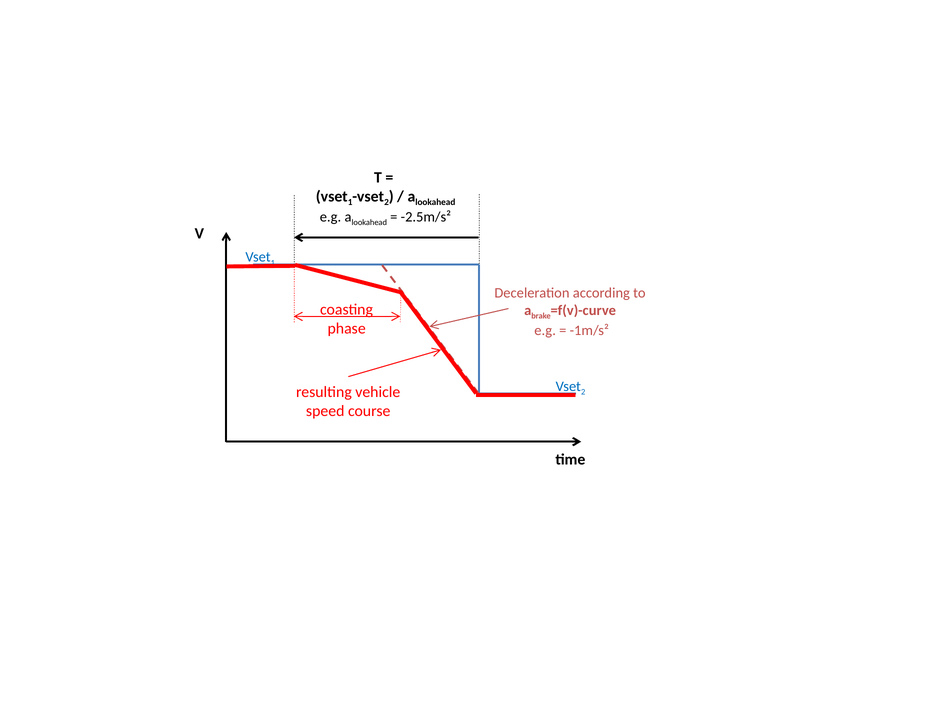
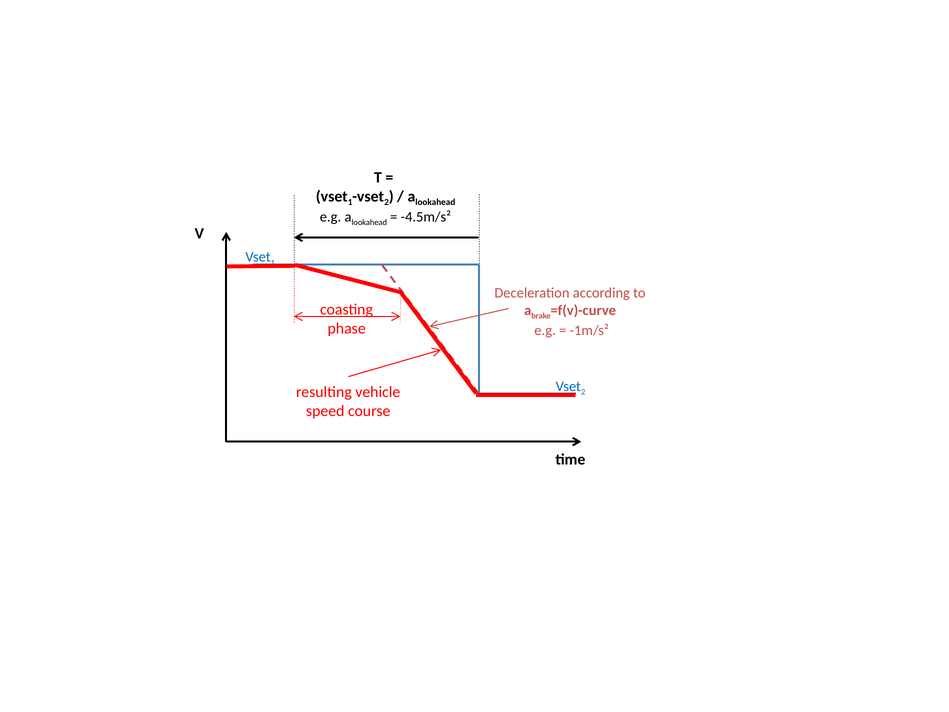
-2.5m/s²: -2.5m/s² -> -4.5m/s² (426, 217)
